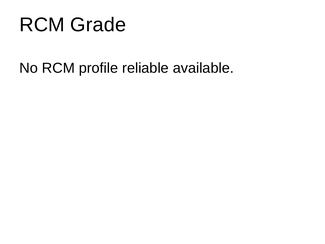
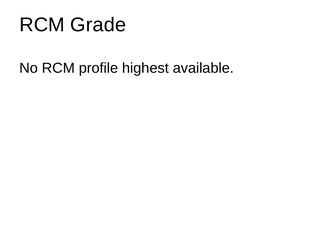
reliable: reliable -> highest (145, 68)
